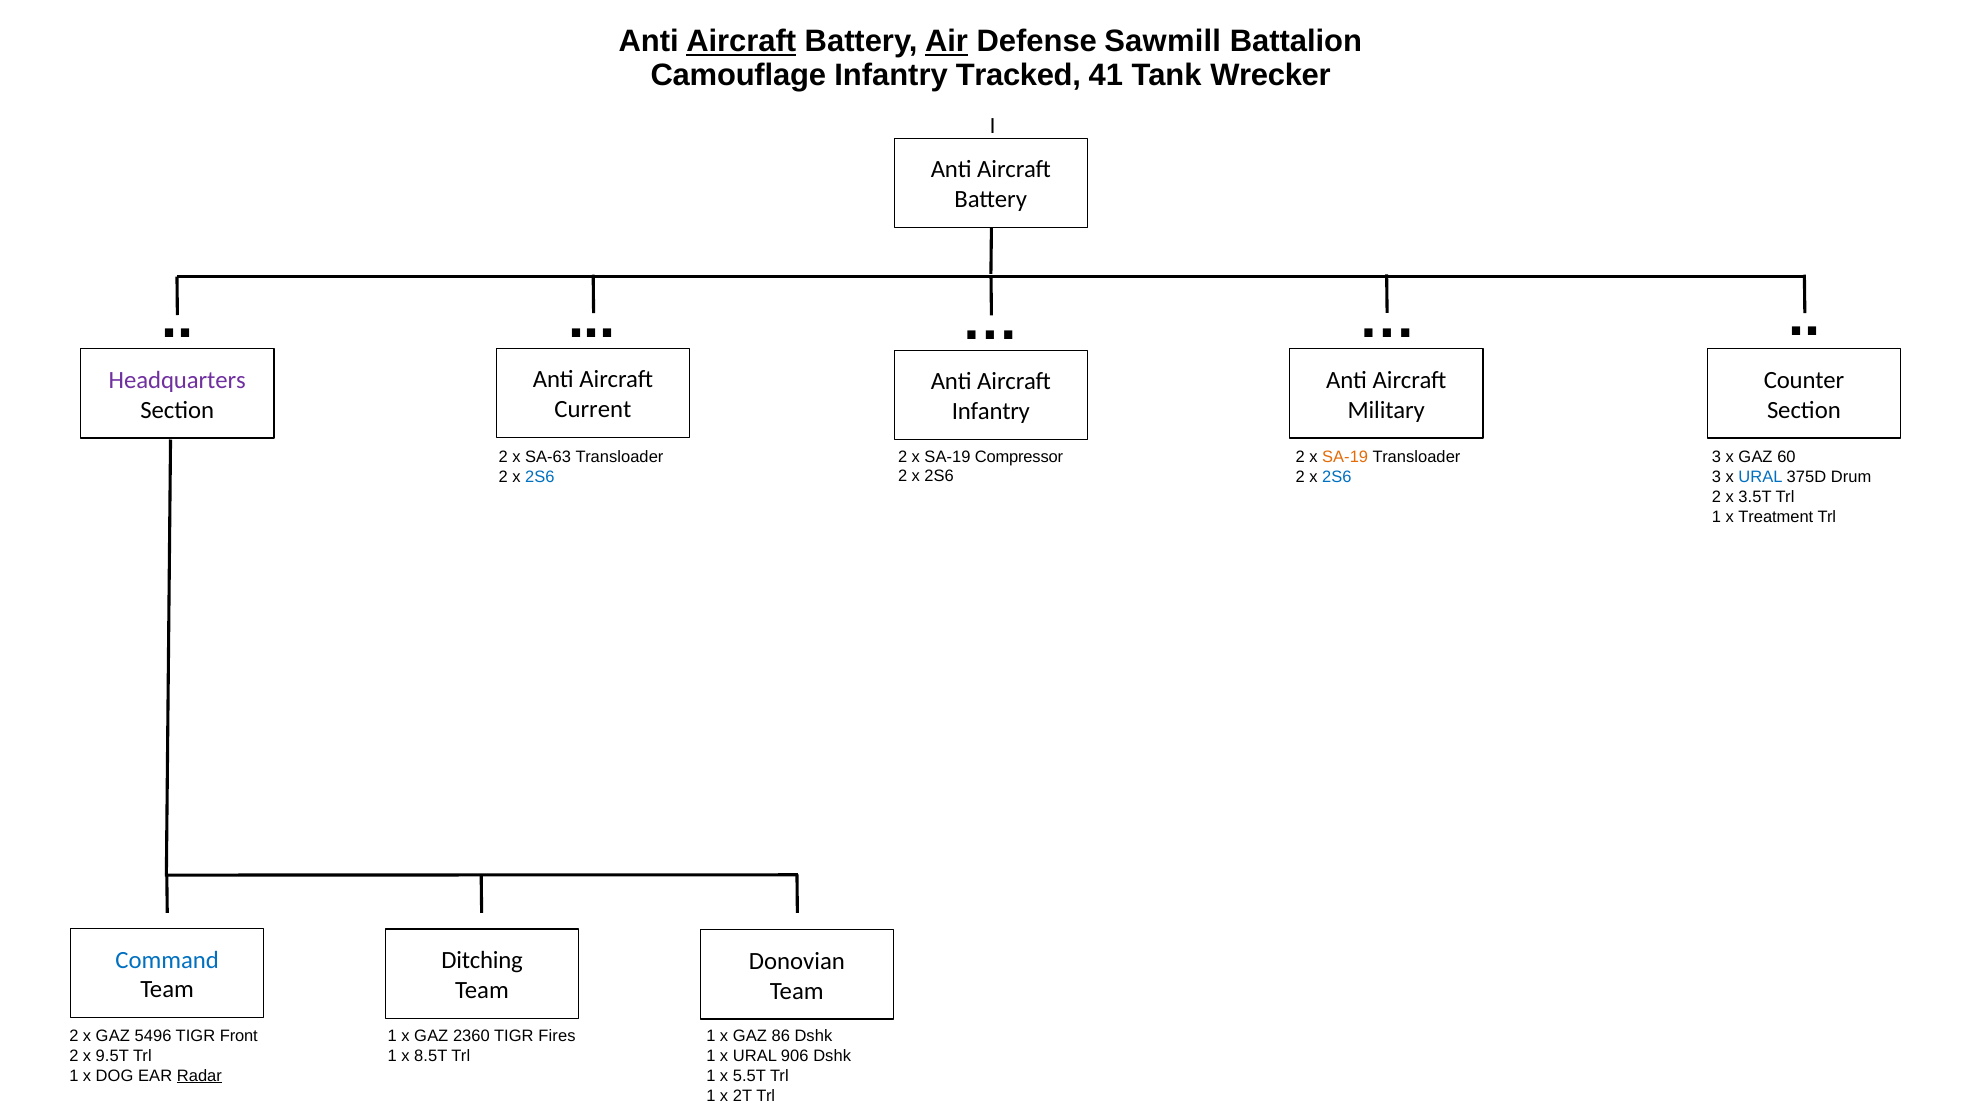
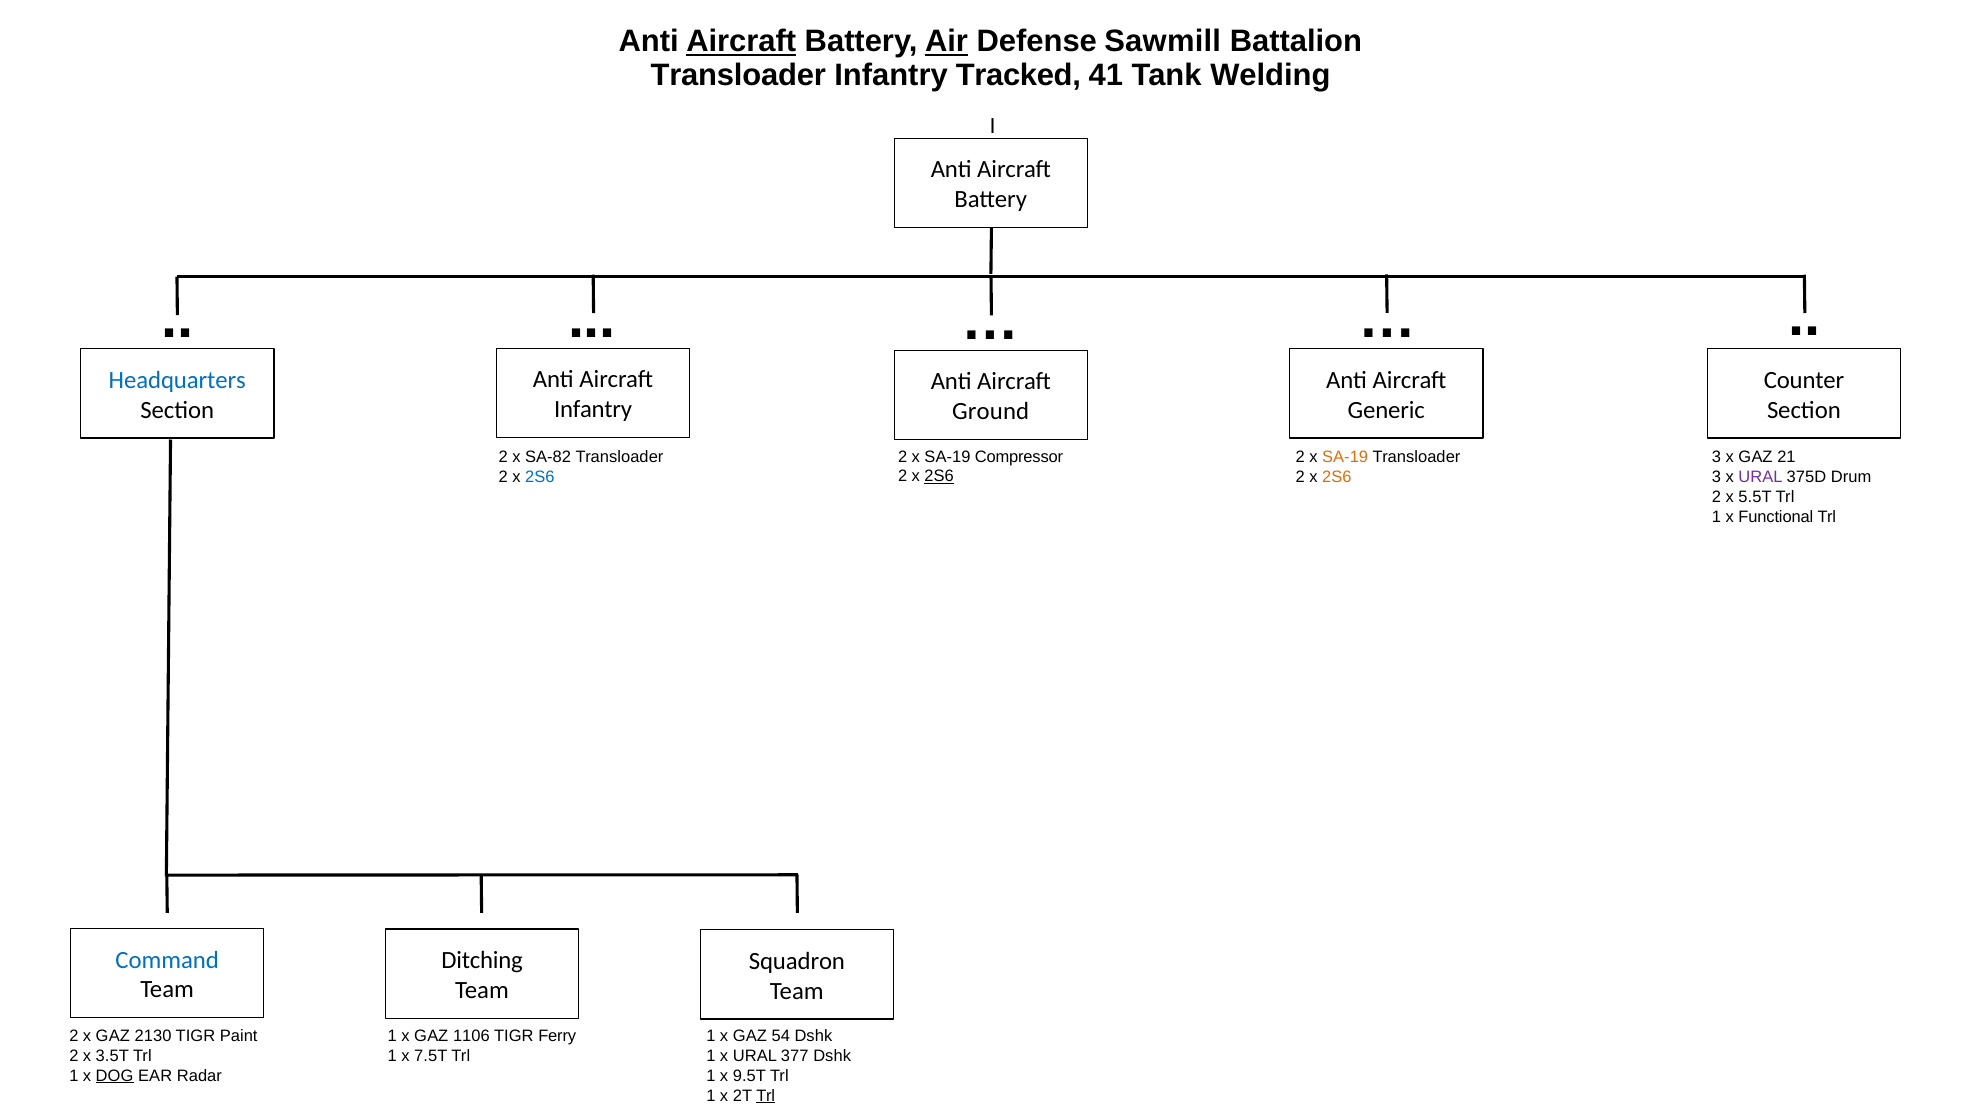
Camouflage: Camouflage -> Transloader (738, 75)
Wrecker: Wrecker -> Welding (1270, 75)
Headquarters colour: purple -> blue (177, 380)
Current: Current -> Infantry (593, 409)
Military: Military -> Generic (1386, 410)
Infantry: Infantry -> Ground (991, 411)
SA-63: SA-63 -> SA-82 (548, 457)
60: 60 -> 21 (1786, 457)
2S6 underline: none -> present (939, 476)
2S6 colour: blue -> orange (1337, 477)
URAL colour: blue -> purple (1761, 477)
3.5T: 3.5T -> 5.5T (1755, 497)
Treatment: Treatment -> Functional (1776, 517)
Donovian: Donovian -> Squadron (797, 961)
5496: 5496 -> 2130 (153, 1036)
Front: Front -> Paint (239, 1036)
2360: 2360 -> 1106 (471, 1036)
Fires: Fires -> Ferry (557, 1036)
86: 86 -> 54 (781, 1036)
9.5T: 9.5T -> 3.5T (112, 1056)
8.5T: 8.5T -> 7.5T (431, 1056)
906: 906 -> 377 (795, 1056)
DOG underline: none -> present (115, 1076)
Radar underline: present -> none (199, 1076)
5.5T: 5.5T -> 9.5T (749, 1076)
Trl underline: none -> present (766, 1095)
